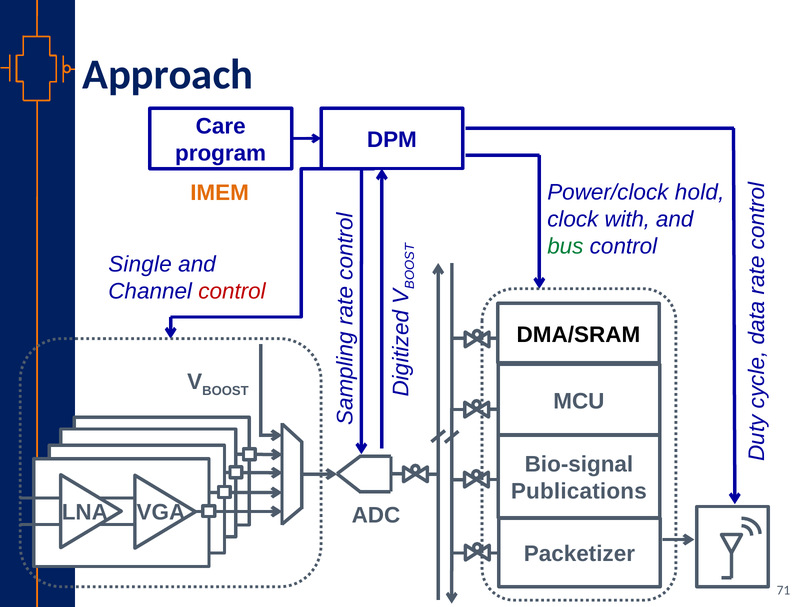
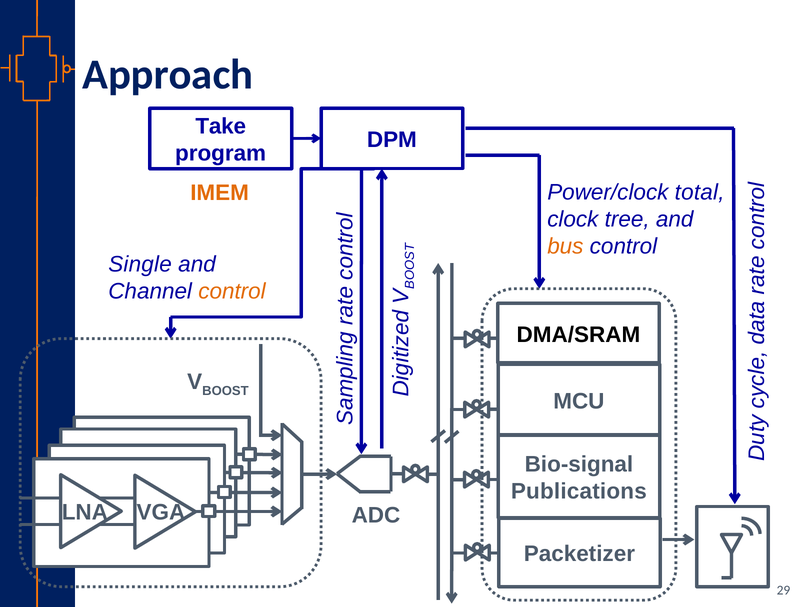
Care: Care -> Take (221, 126)
hold: hold -> total (700, 192)
with: with -> tree (627, 219)
bus colour: green -> orange (565, 246)
control colour: red -> orange (232, 291)
71: 71 -> 29 (783, 590)
